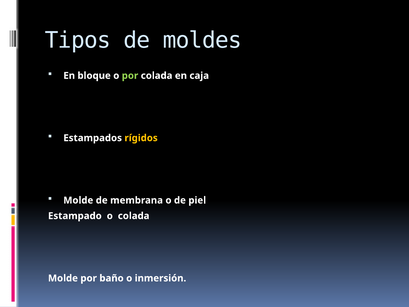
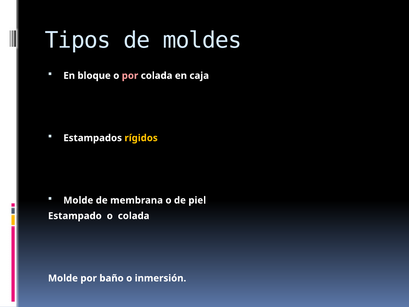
por colour: light green -> pink (130, 76)
